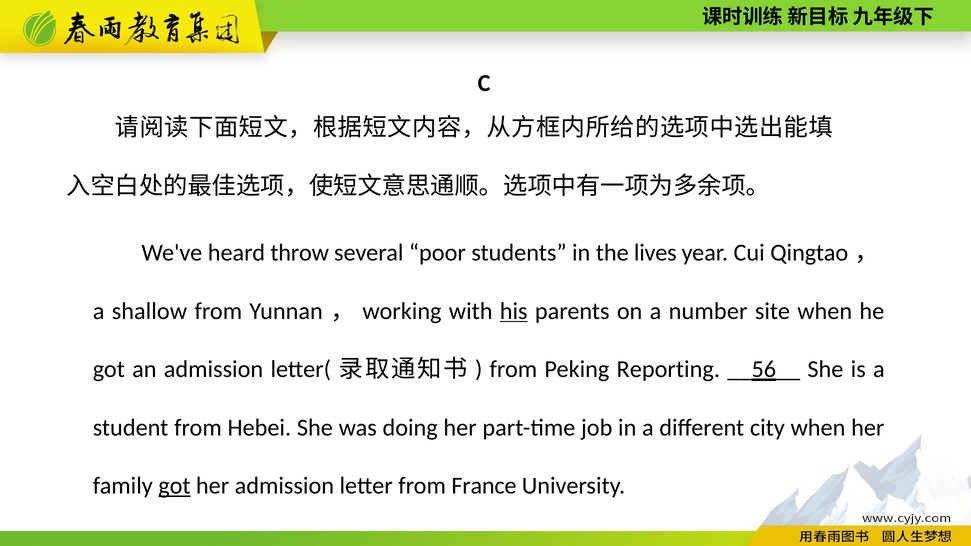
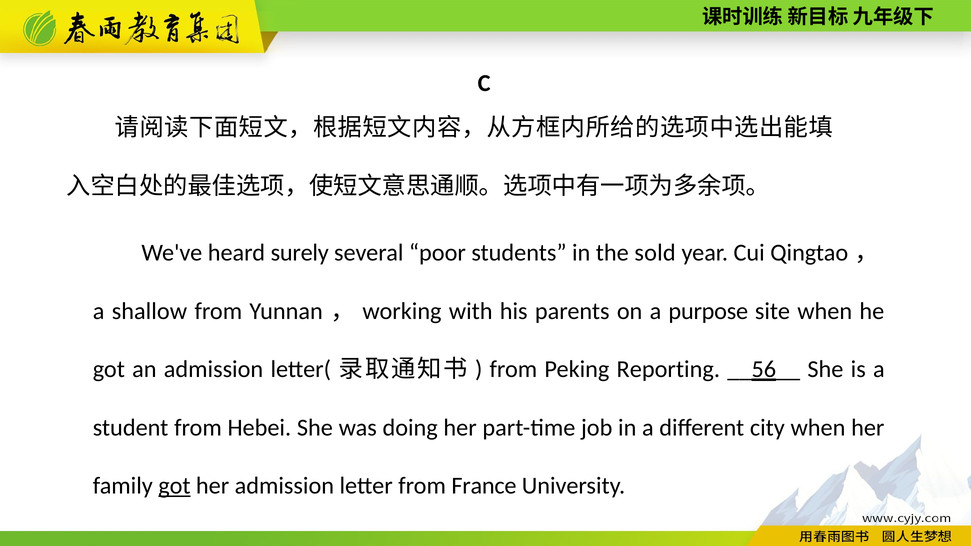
throw: throw -> surely (300, 253)
lives: lives -> sold (655, 253)
his underline: present -> none (514, 311)
number: number -> purpose (708, 311)
